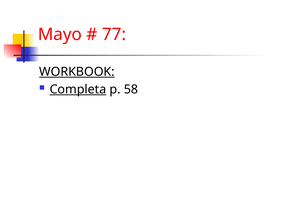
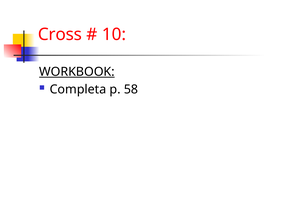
Mayo: Mayo -> Cross (60, 34)
77: 77 -> 10 (114, 34)
Completa underline: present -> none (78, 89)
